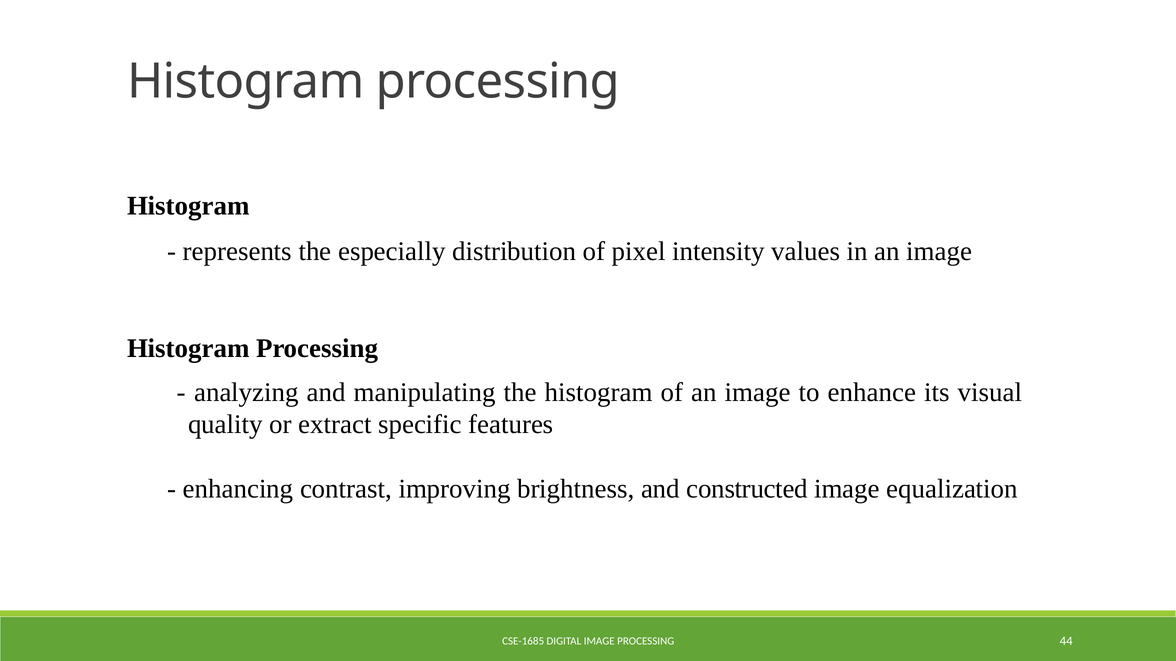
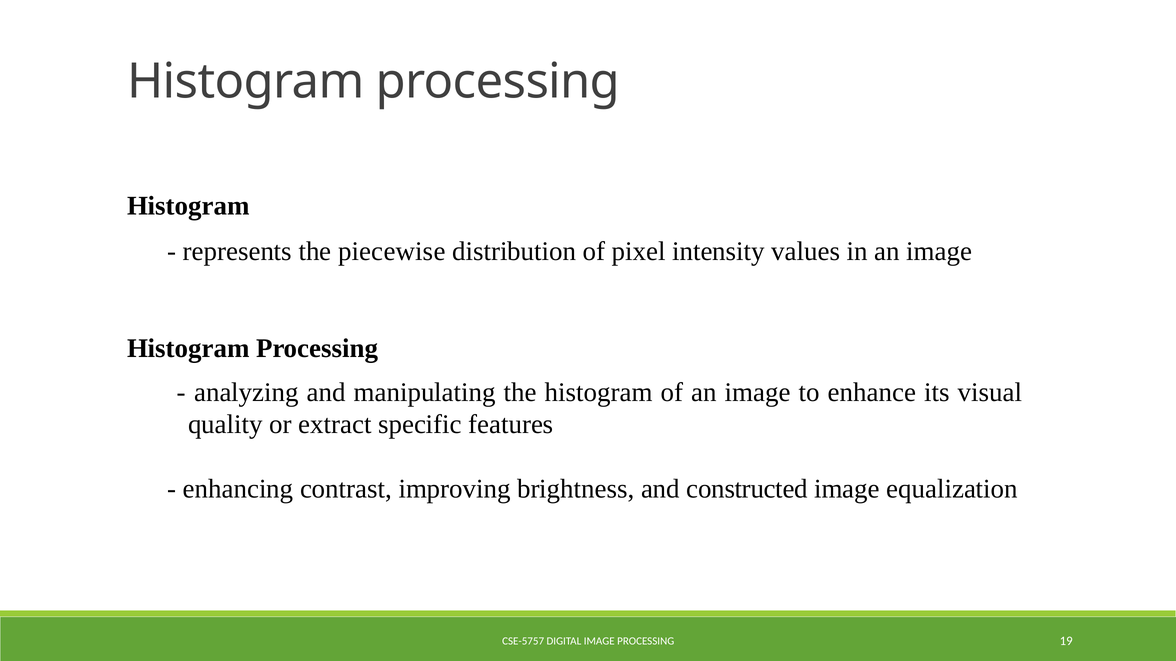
especially: especially -> piecewise (392, 251)
CSE-1685: CSE-1685 -> CSE-5757 (523, 641)
44: 44 -> 19 (1066, 641)
